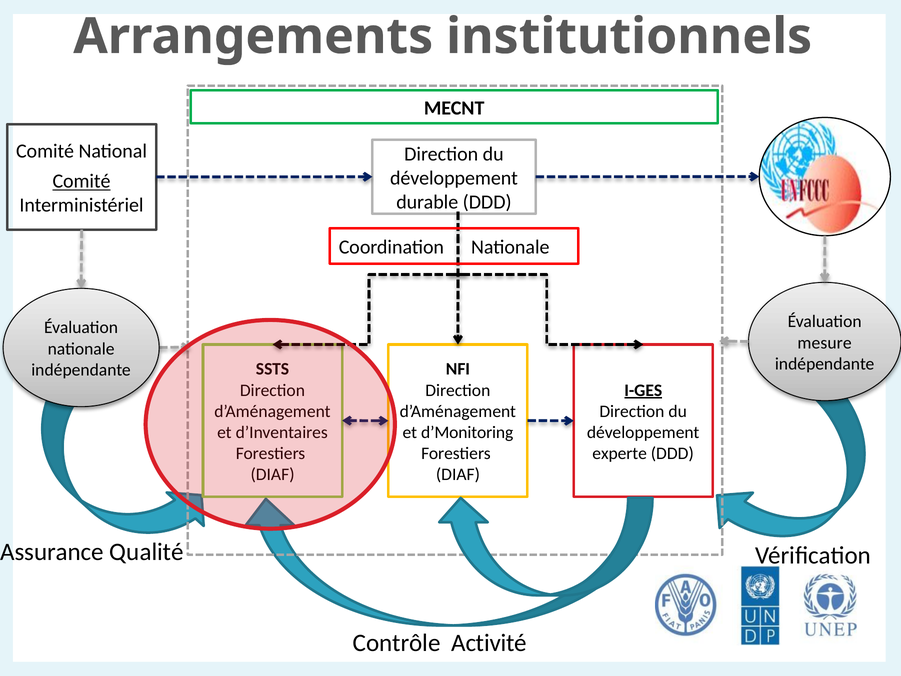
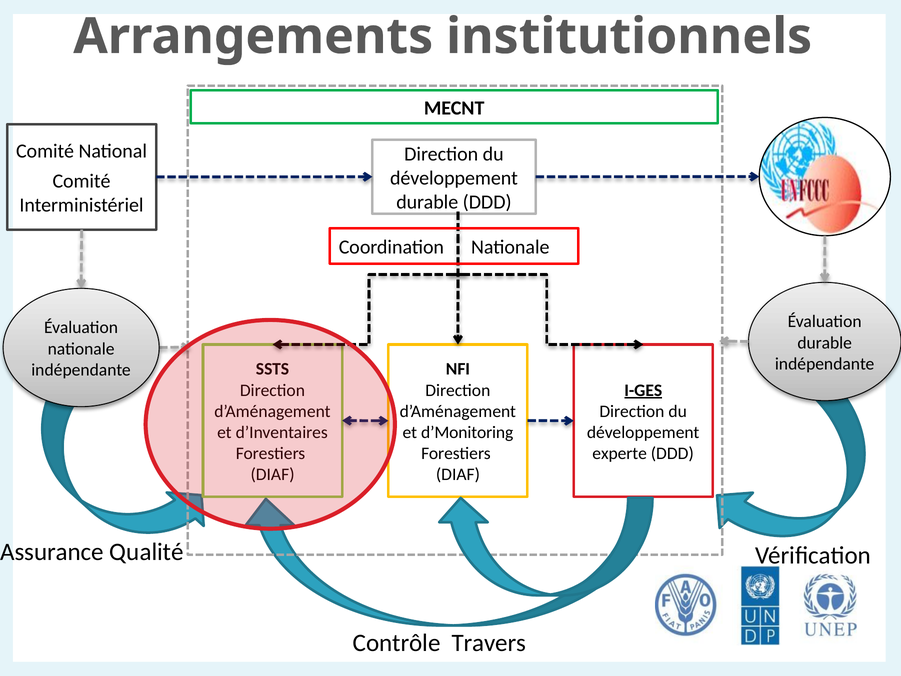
Comité underline: present -> none (82, 181)
mesure: mesure -> durable (825, 343)
Activité: Activité -> Travers (489, 643)
